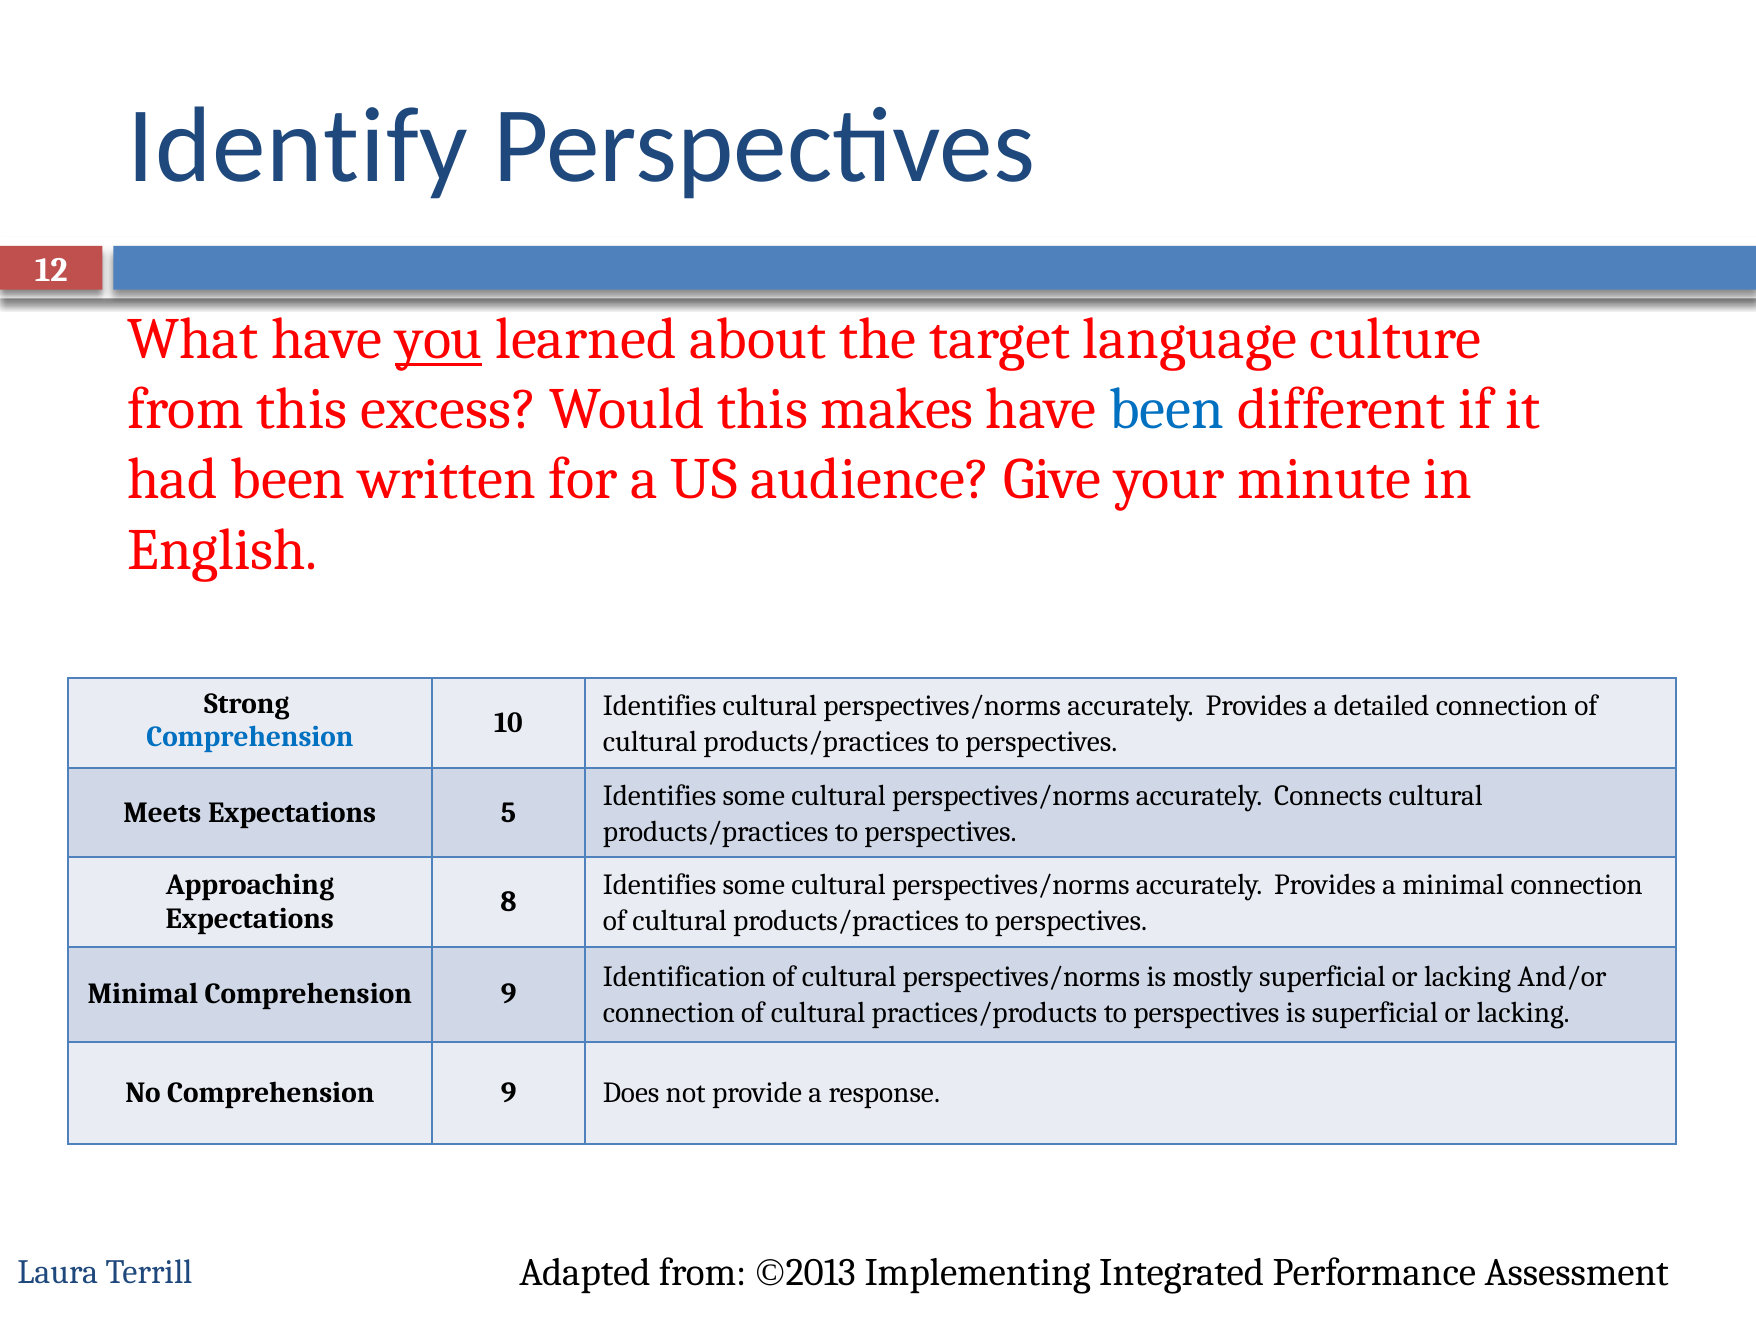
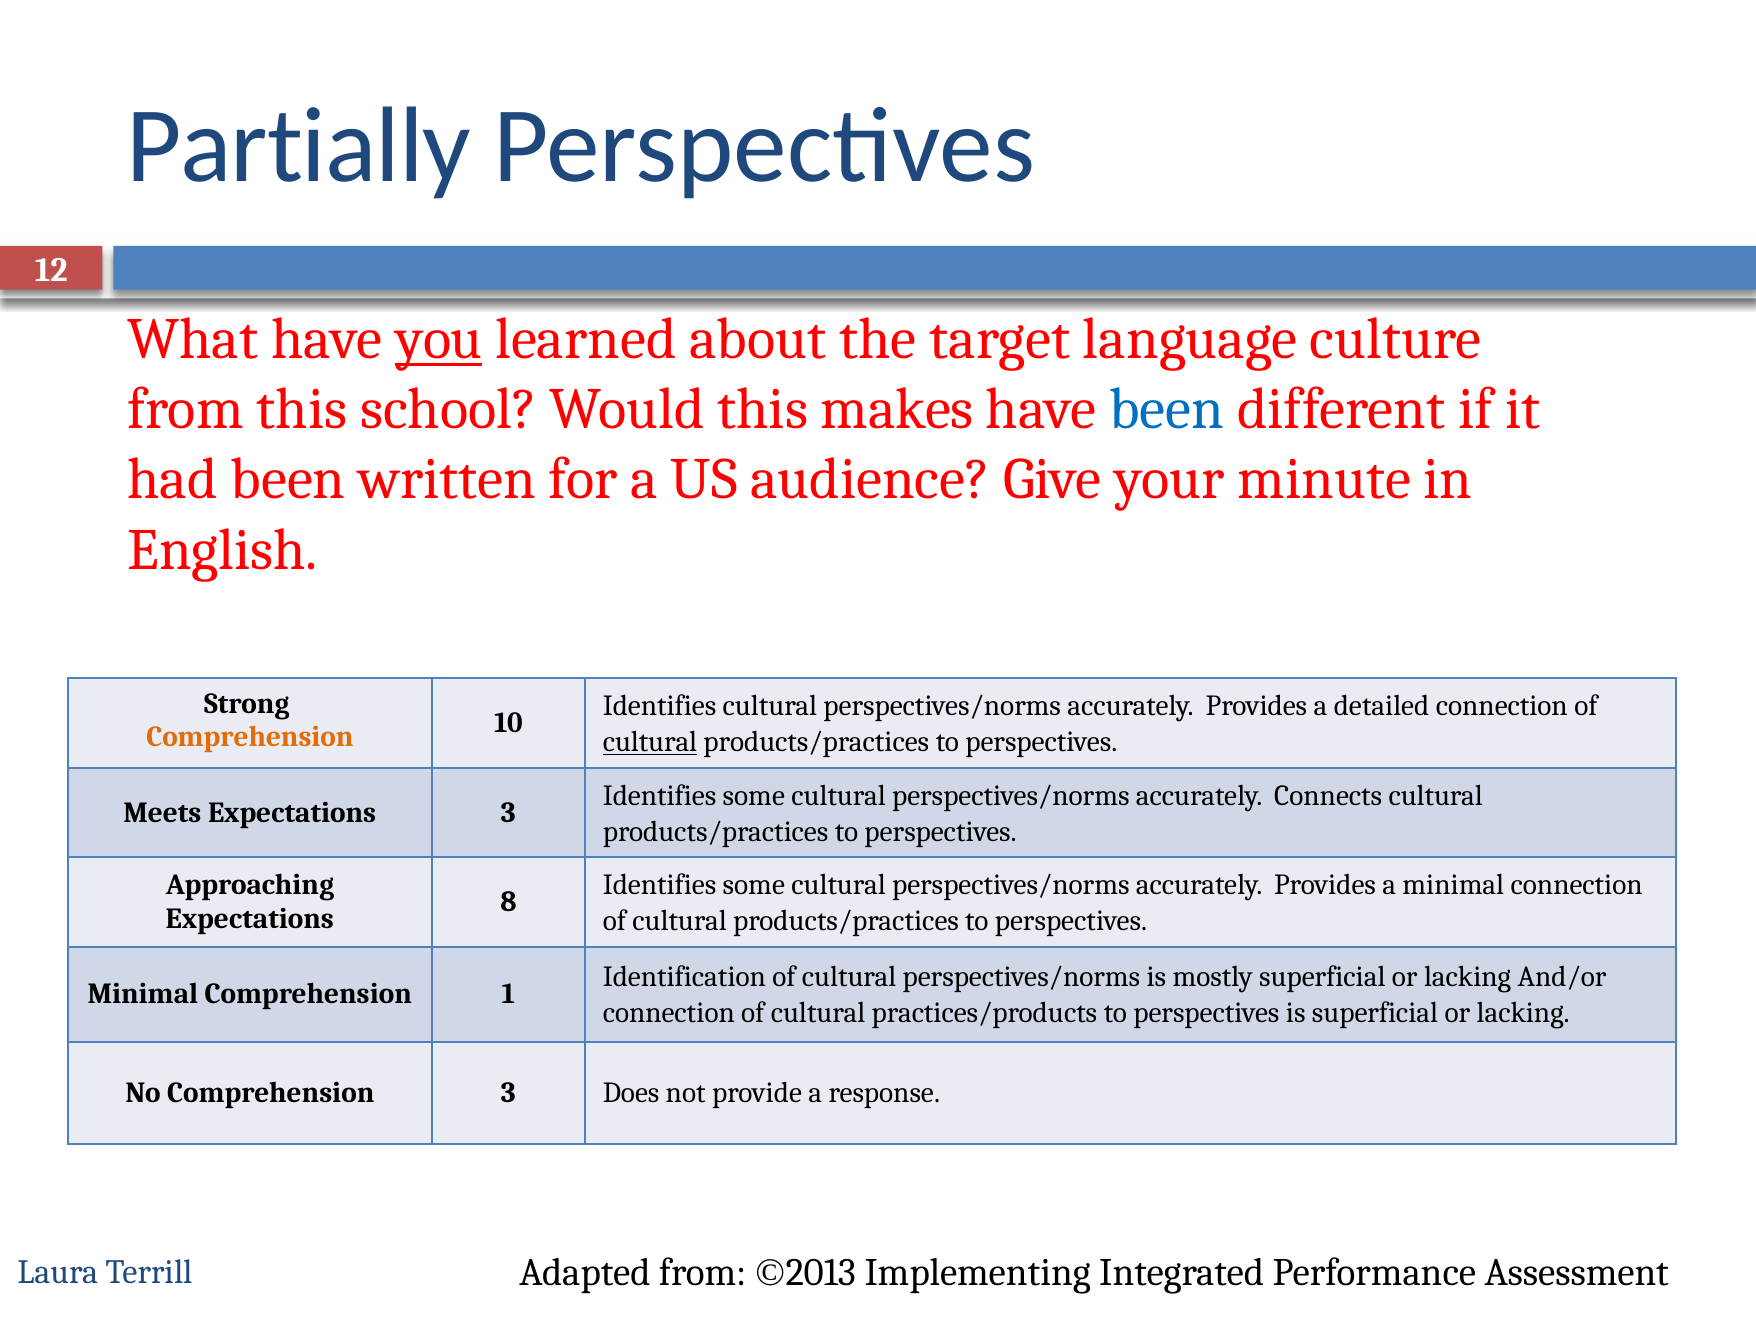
Identify: Identify -> Partially (299, 147)
excess: excess -> school (449, 409)
Comprehension colour: blue -> orange (250, 737)
cultural underline: none -> present (650, 742)
Expectations 5: 5 -> 3 (508, 812)
Minimal Comprehension 9: 9 -> 1 (508, 994)
No Comprehension 9: 9 -> 3 (508, 1093)
